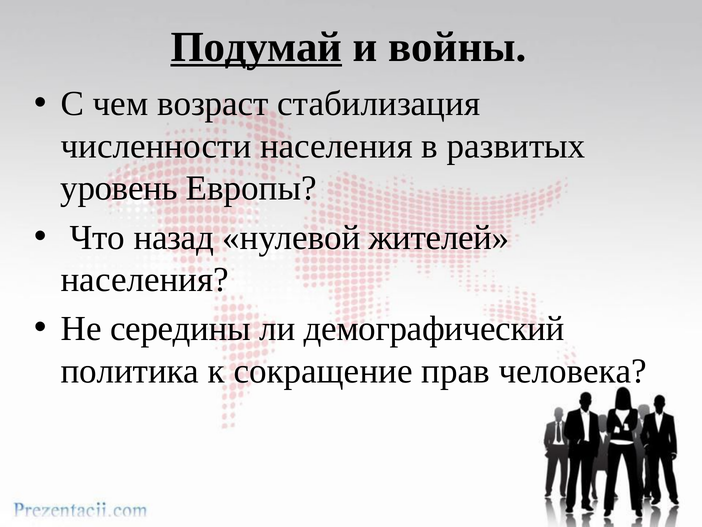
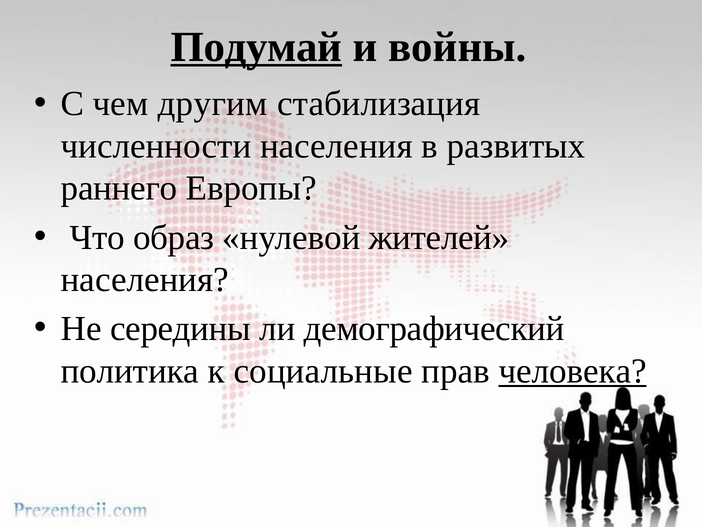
возраст: возраст -> другим (213, 104)
уровень: уровень -> раннего (119, 188)
назад: назад -> образ (174, 237)
сокращение: сокращение -> социальные (323, 371)
человека underline: none -> present (573, 371)
